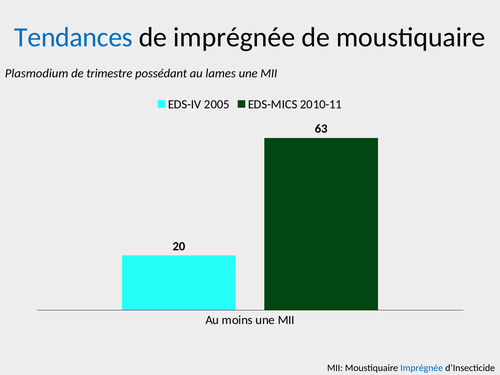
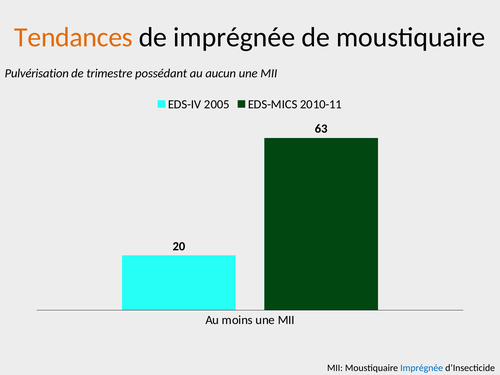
Tendances colour: blue -> orange (74, 37)
Plasmodium: Plasmodium -> Pulvérisation (37, 73)
lames: lames -> aucun (221, 73)
